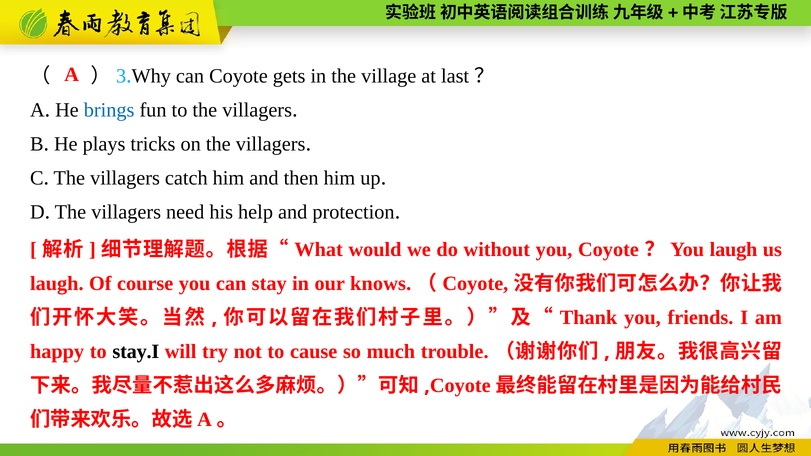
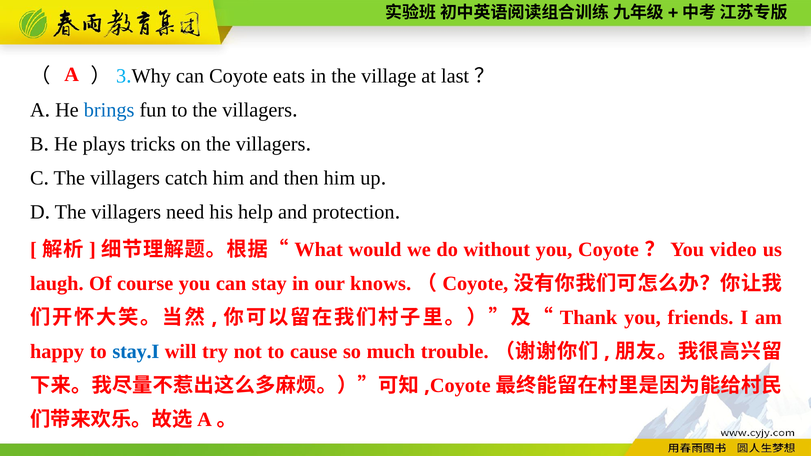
gets: gets -> eats (289, 76)
You laugh: laugh -> video (733, 250)
stay.I colour: black -> blue (136, 352)
